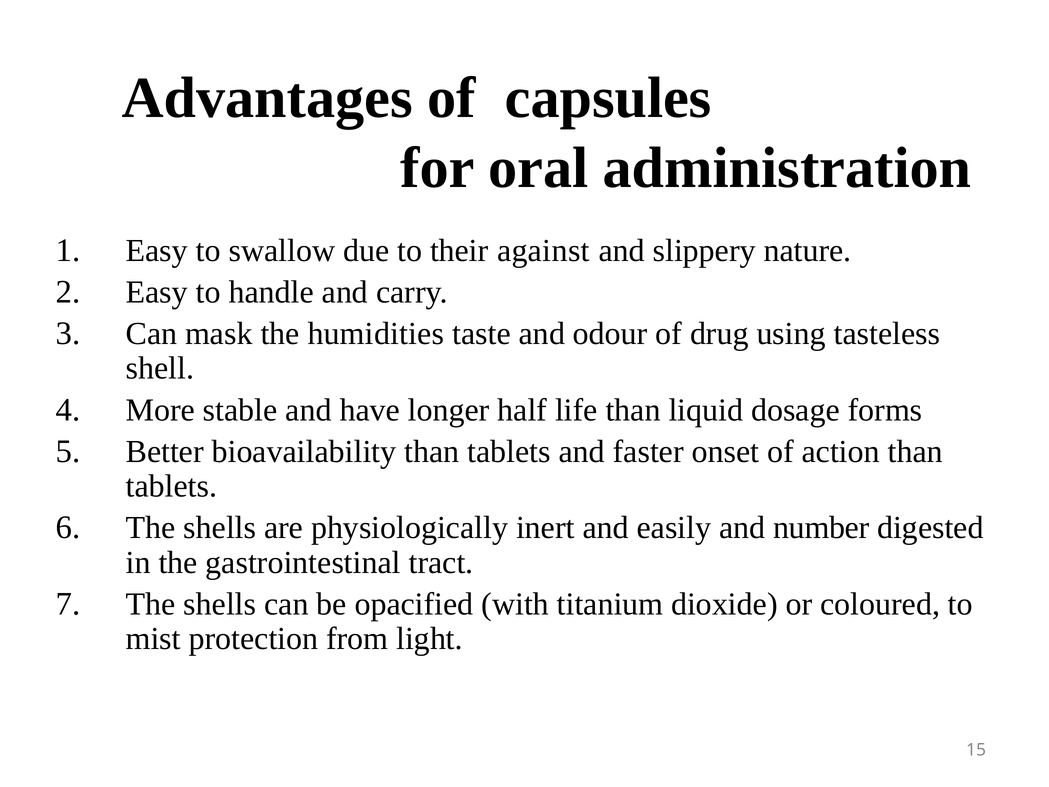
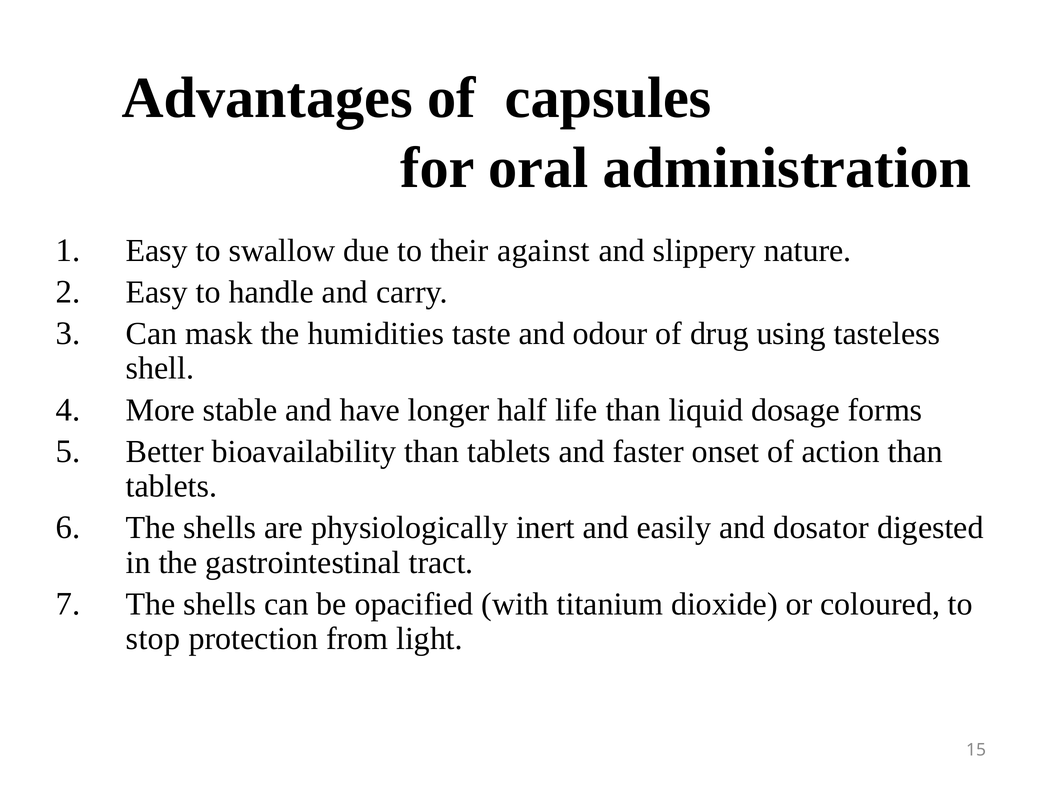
number: number -> dosator (821, 528)
mist: mist -> stop (153, 638)
